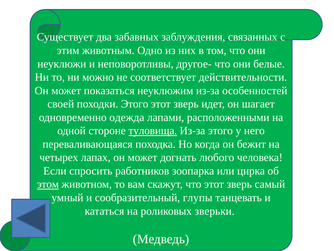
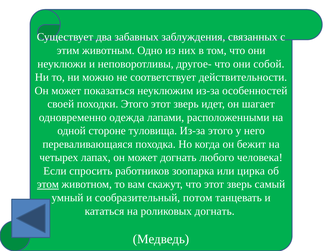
белые: белые -> собой (269, 64)
туловища underline: present -> none (153, 131)
глупы: глупы -> потом (198, 197)
роликовых зверьки: зверьки -> догнать (215, 211)
